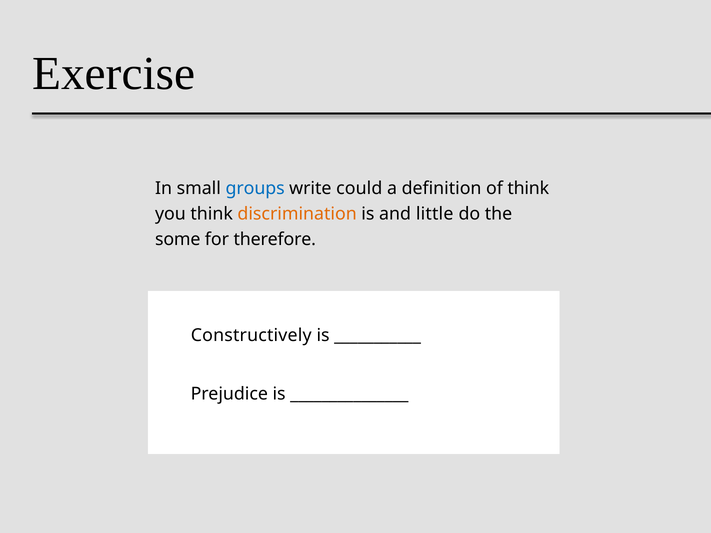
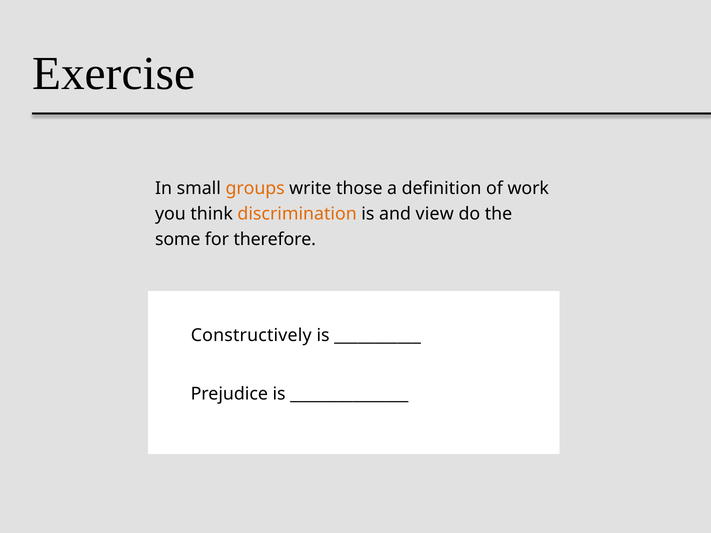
groups colour: blue -> orange (255, 188)
could: could -> those (359, 188)
of think: think -> work (528, 188)
little: little -> view (435, 214)
